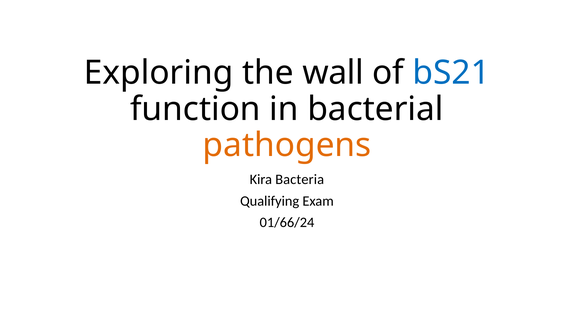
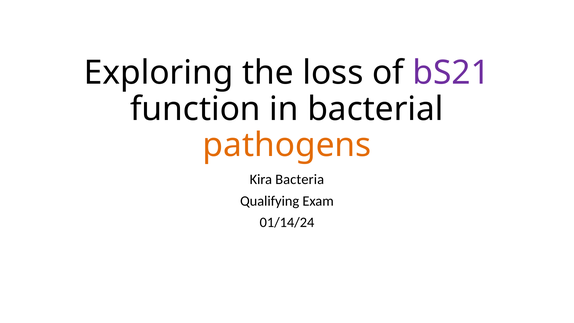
wall: wall -> loss (333, 73)
bS21 colour: blue -> purple (451, 73)
01/66/24: 01/66/24 -> 01/14/24 (287, 222)
